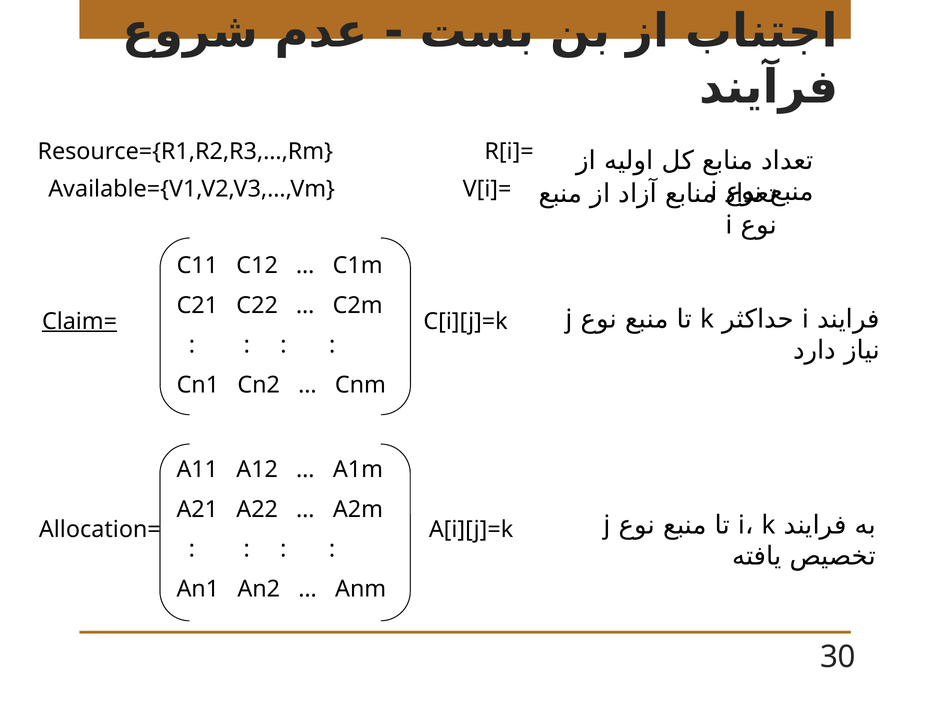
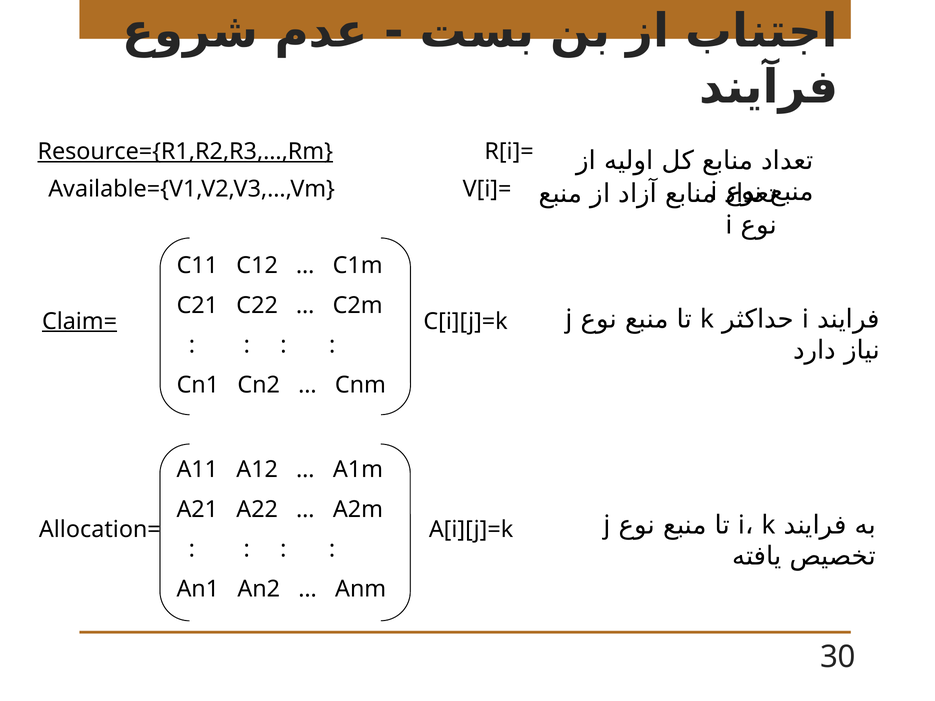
Resource={R1,R2,R3,…,Rm underline: none -> present (185, 152)
